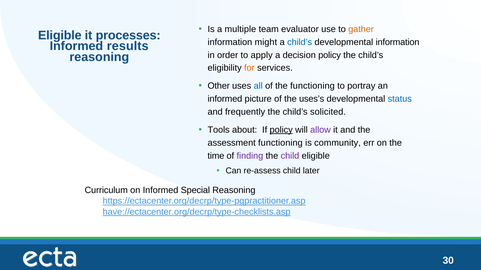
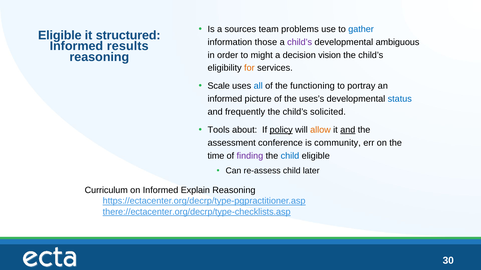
multiple: multiple -> sources (240, 29)
evaluator: evaluator -> problems (300, 29)
gather colour: orange -> blue (361, 29)
processes: processes -> structured (128, 35)
might: might -> those (266, 42)
child’s colour: blue -> purple (300, 42)
developmental information: information -> ambiguous (398, 42)
apply: apply -> might (262, 55)
decision policy: policy -> vision (330, 55)
Other: Other -> Scale (219, 86)
allow colour: purple -> orange (321, 130)
and underline: none -> present (348, 130)
assessment functioning: functioning -> conference (280, 143)
child colour: purple -> blue (290, 156)
Special: Special -> Explain (195, 191)
have://ectacenter.org/decrp/type-checklists.asp: have://ectacenter.org/decrp/type-checklists.asp -> there://ectacenter.org/decrp/type-checklists.asp (197, 212)
